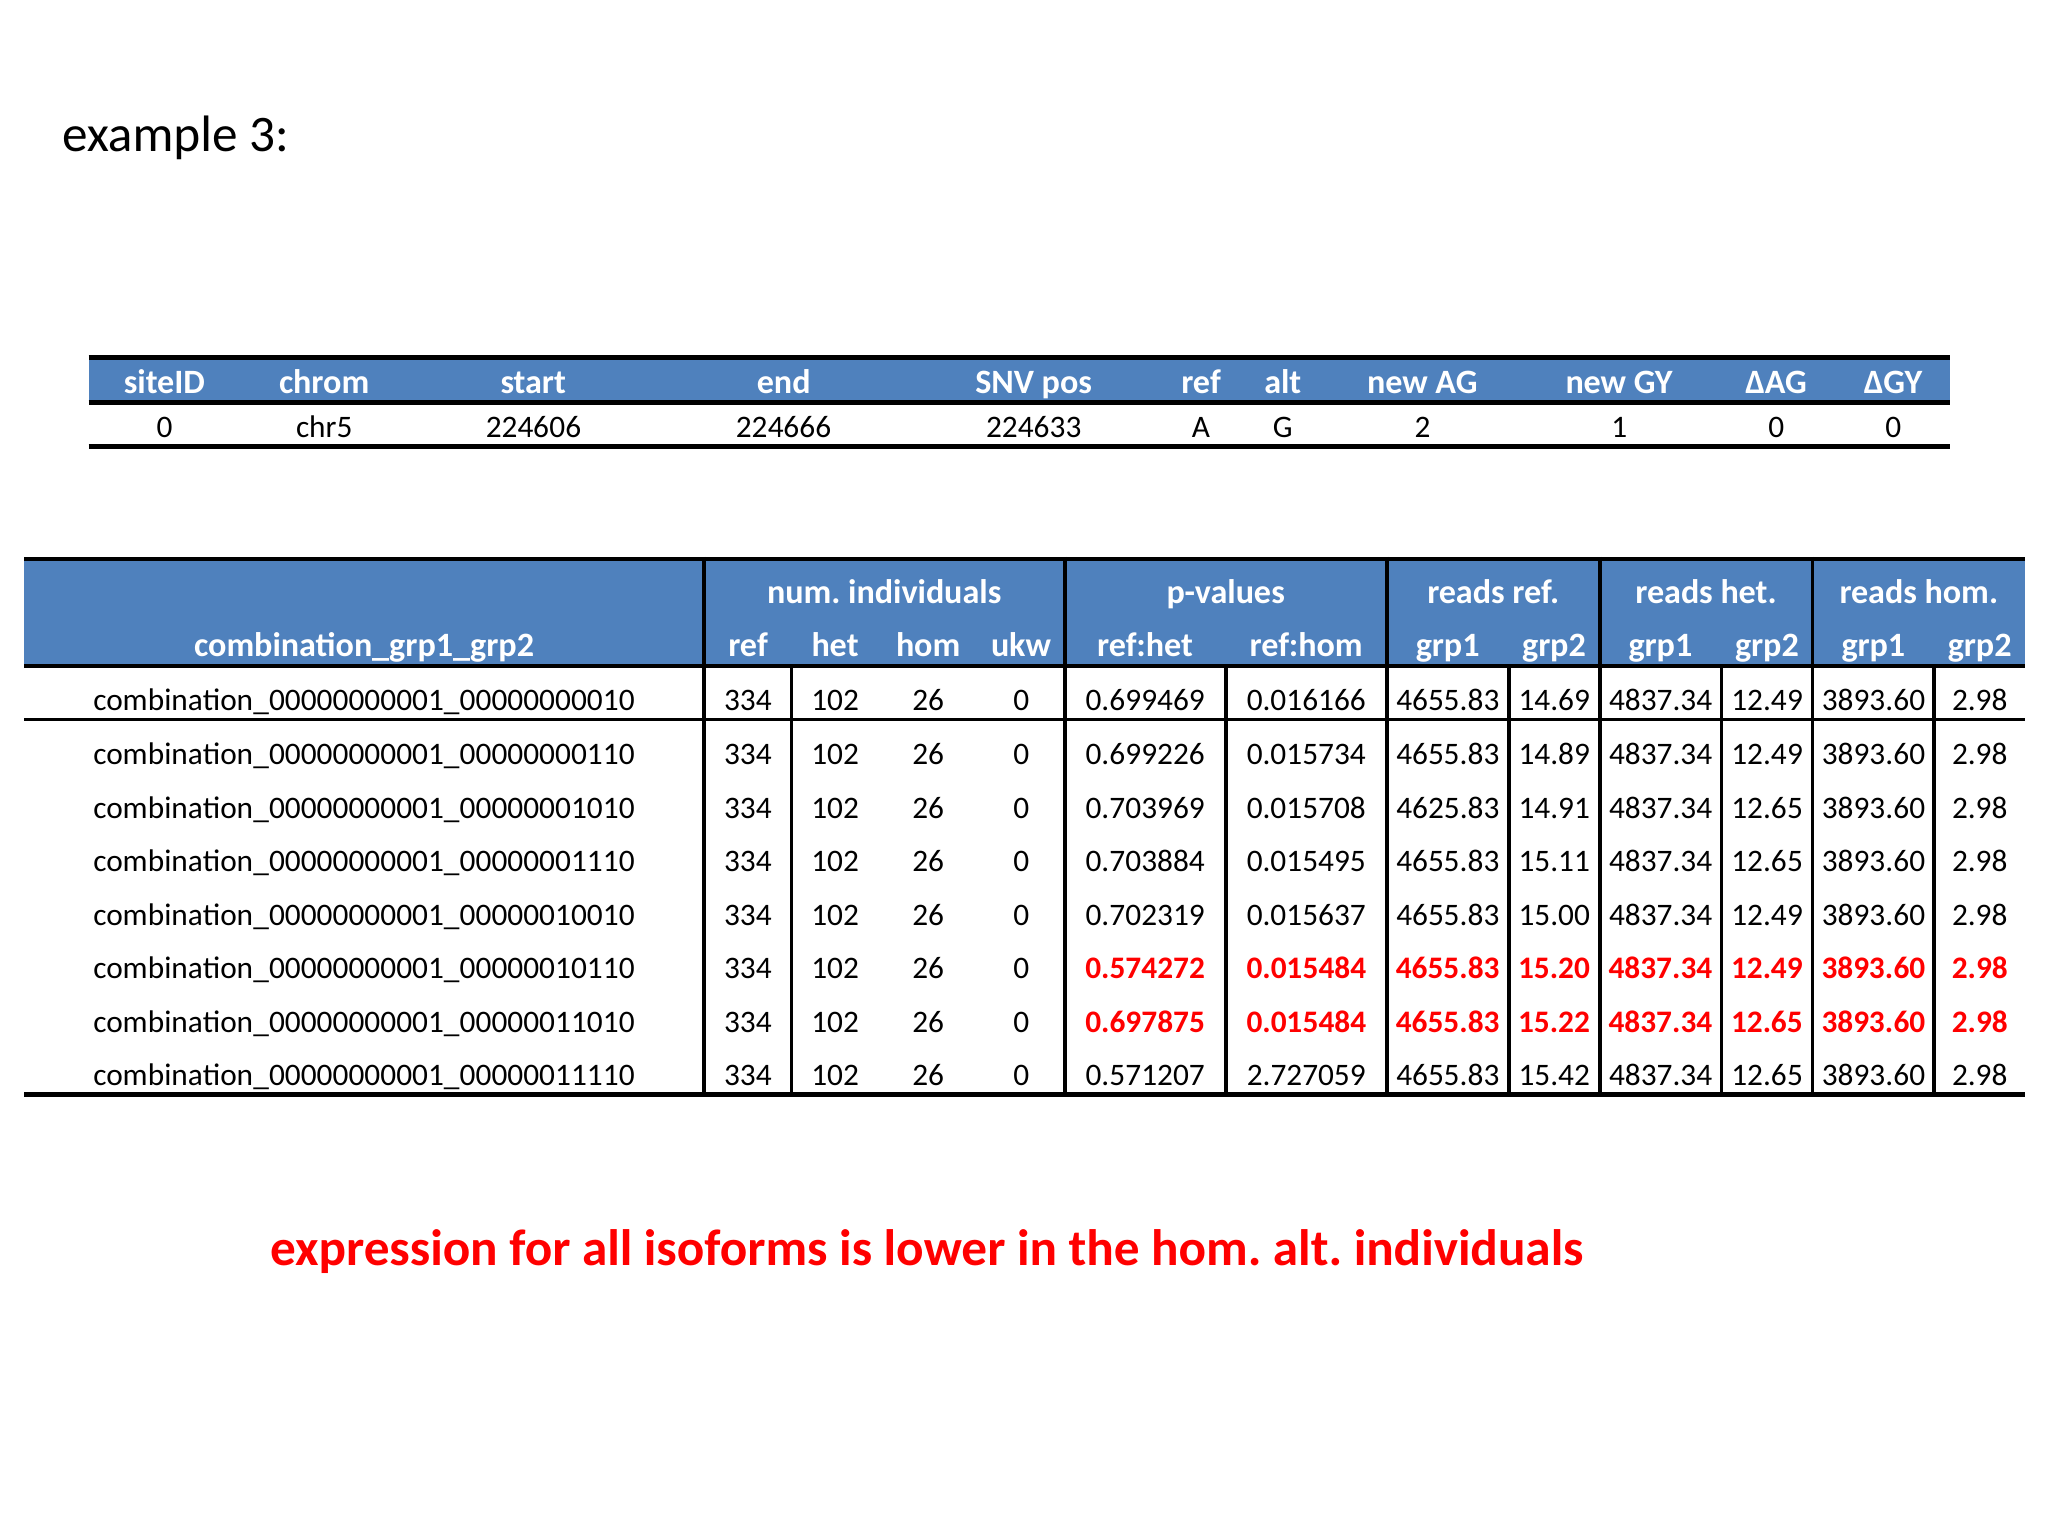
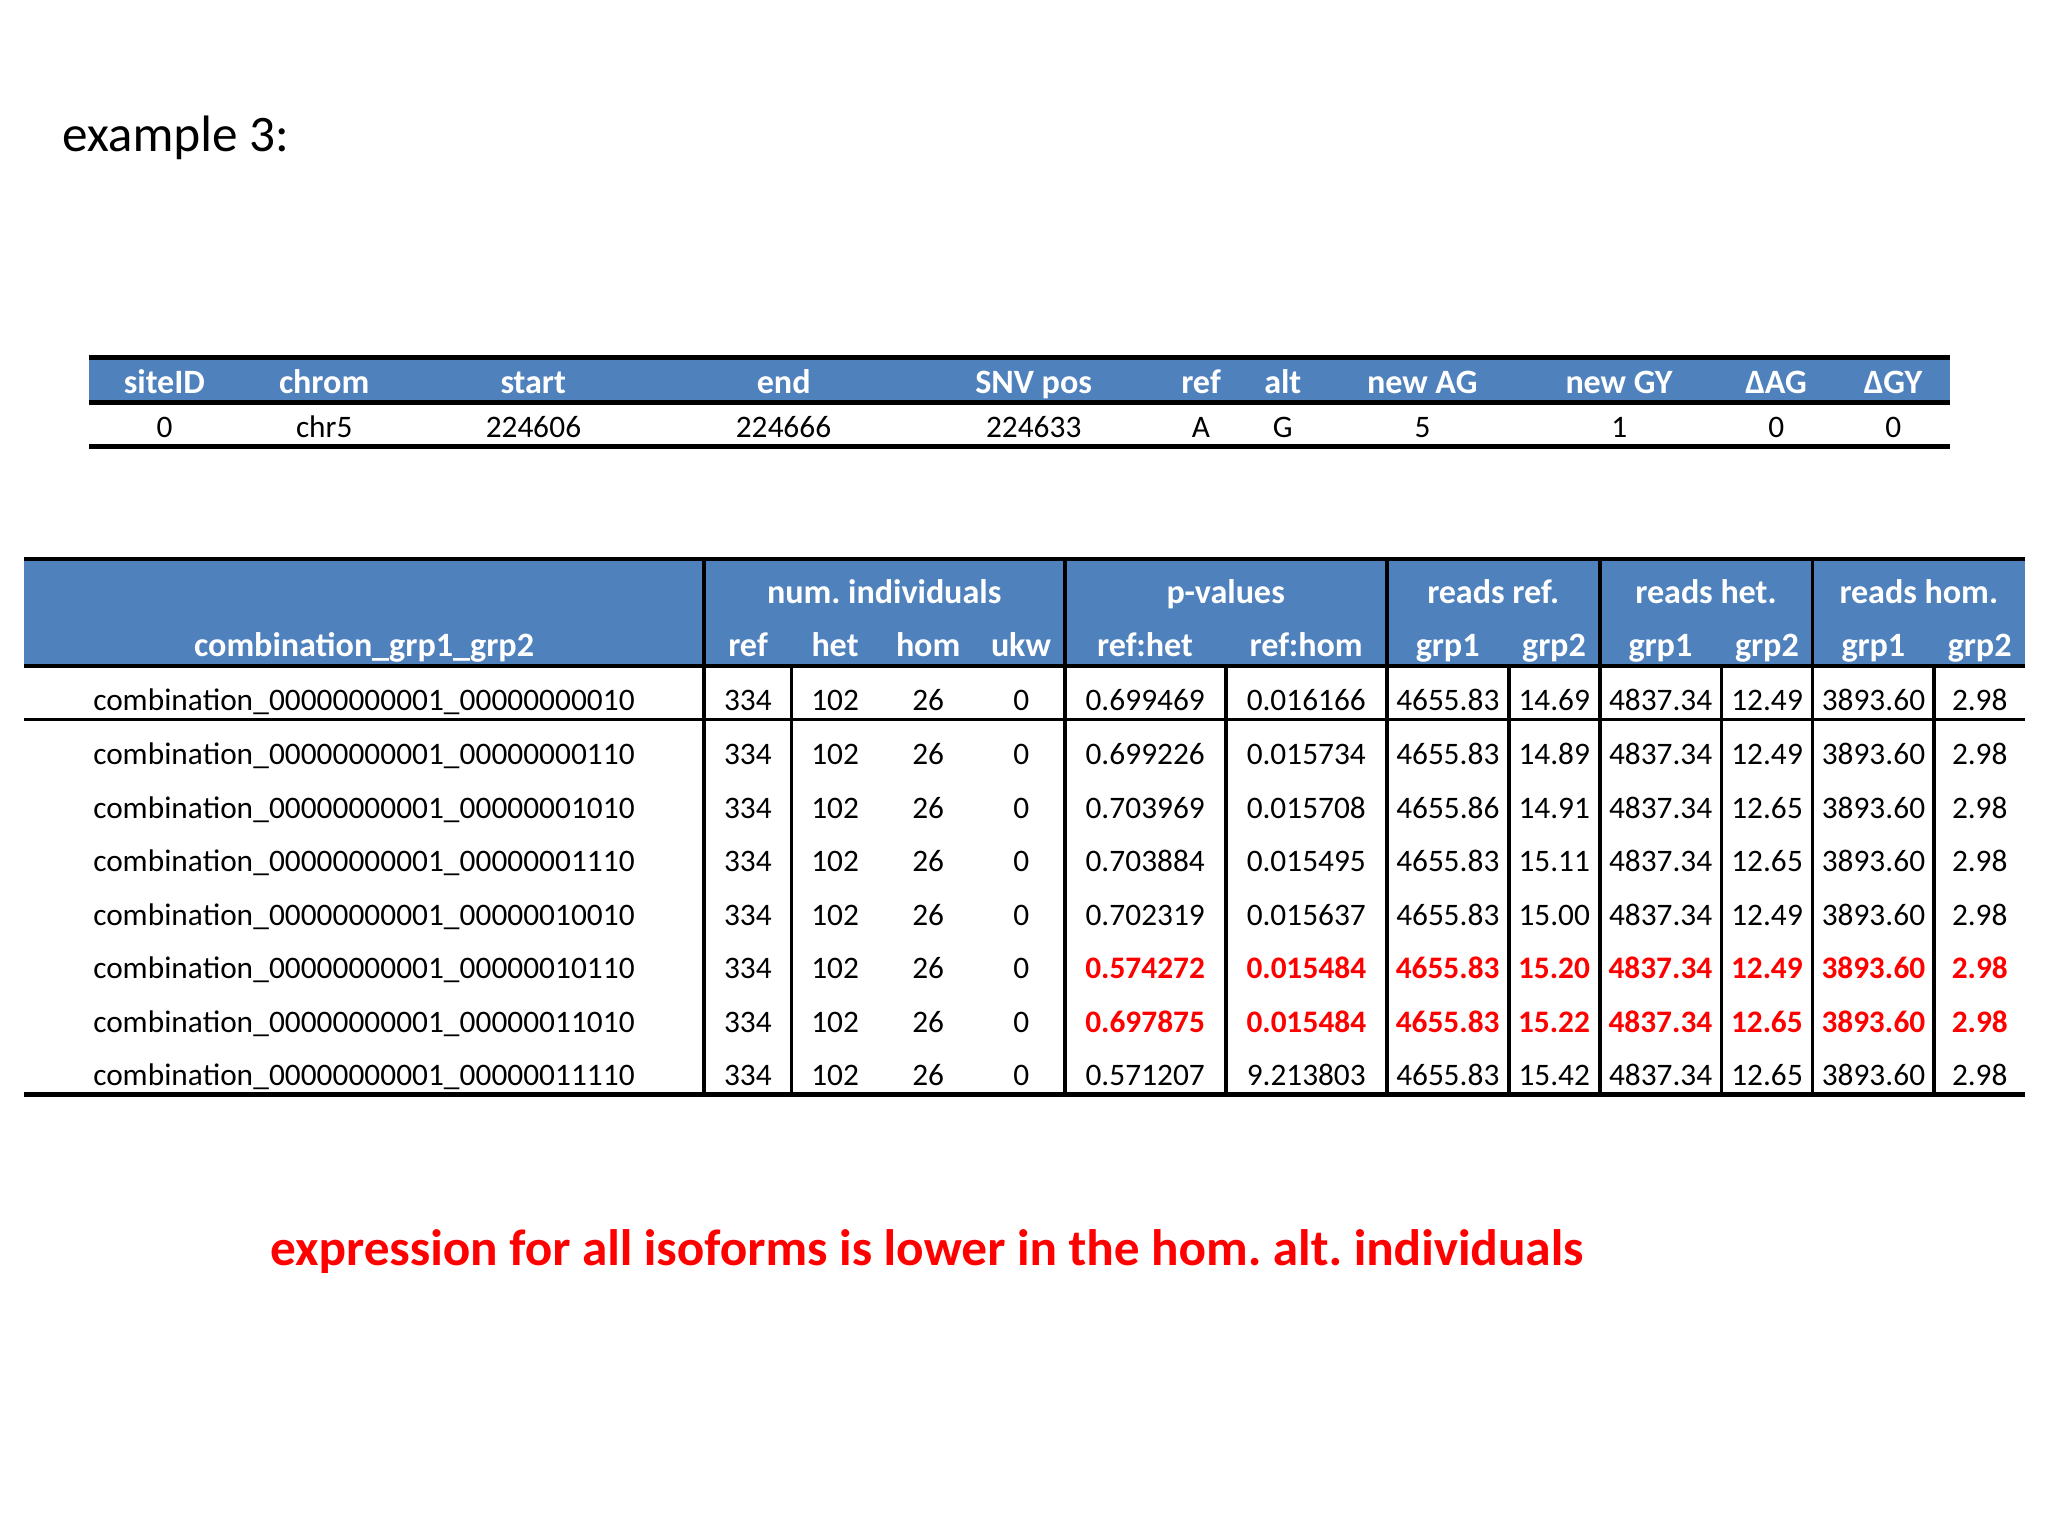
2: 2 -> 5 (1422, 428)
4625.83: 4625.83 -> 4655.86 (1448, 808)
2.727059: 2.727059 -> 9.213803 (1306, 1076)
